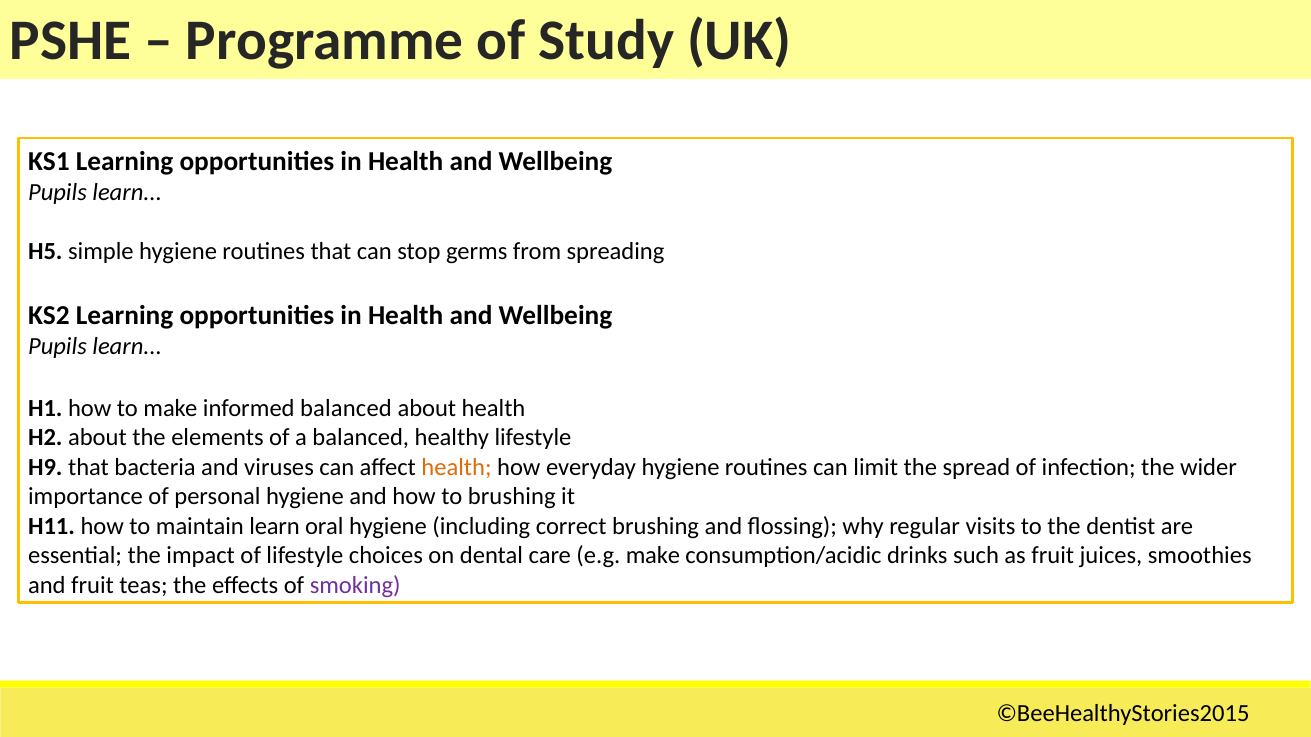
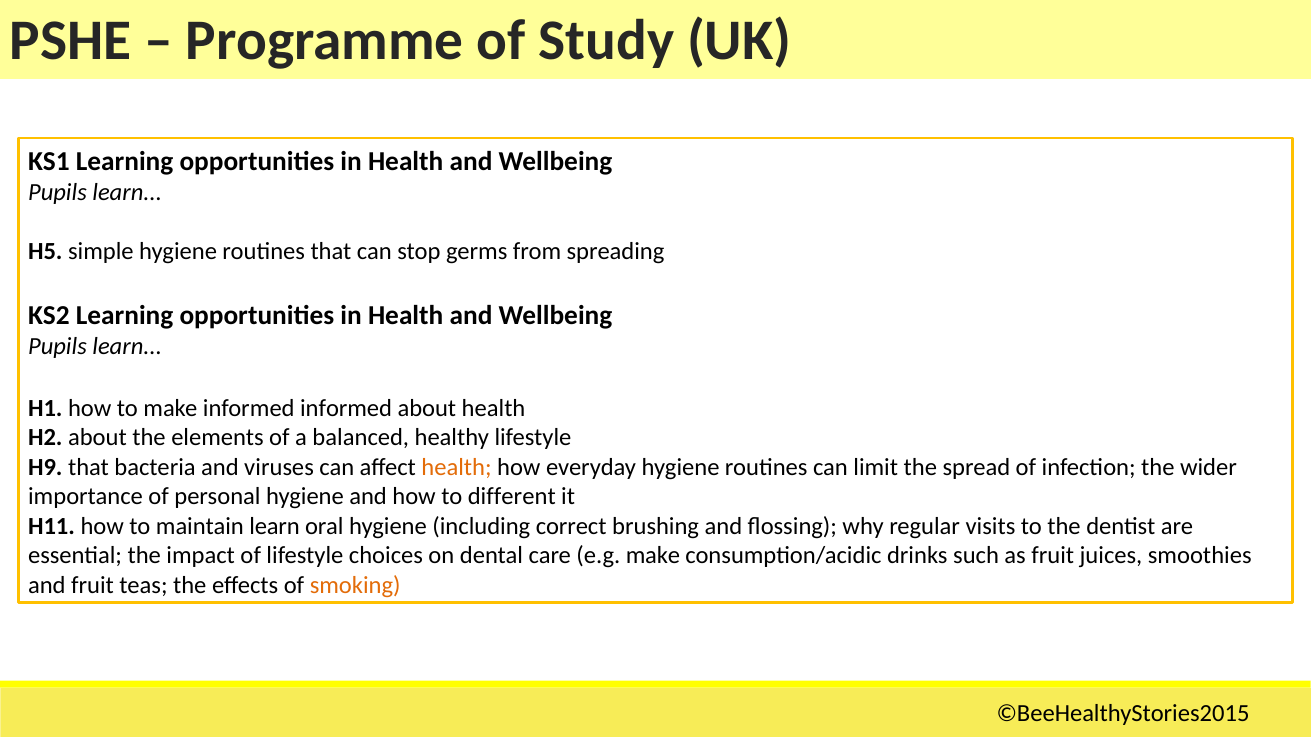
informed balanced: balanced -> informed (346, 408)
to brushing: brushing -> different (512, 497)
smoking colour: purple -> orange (355, 585)
